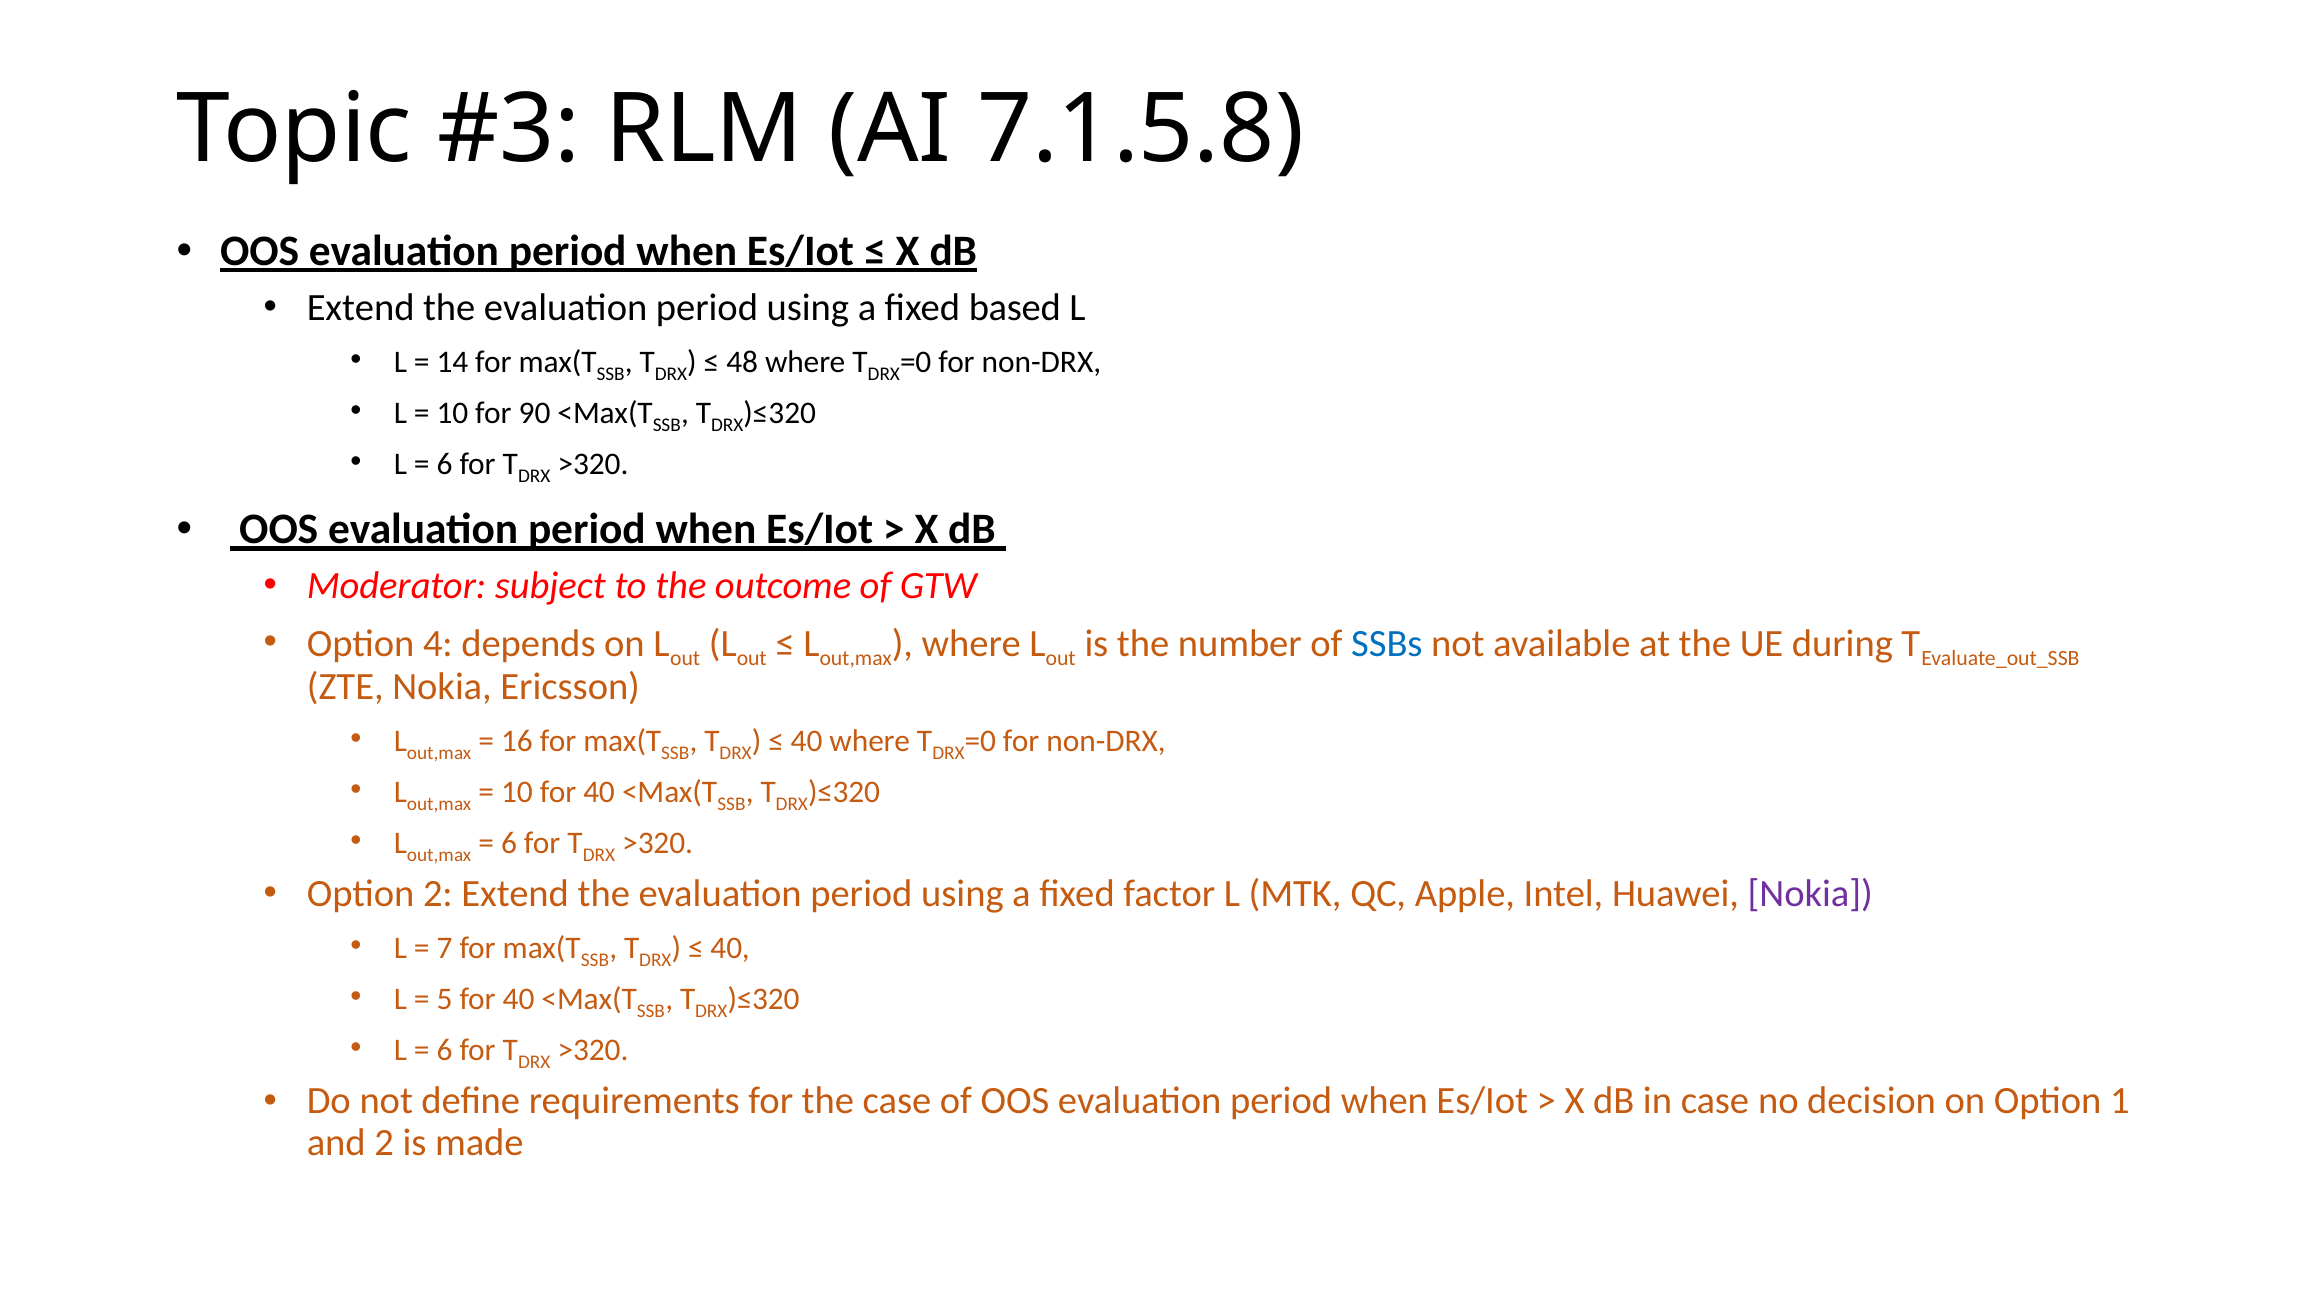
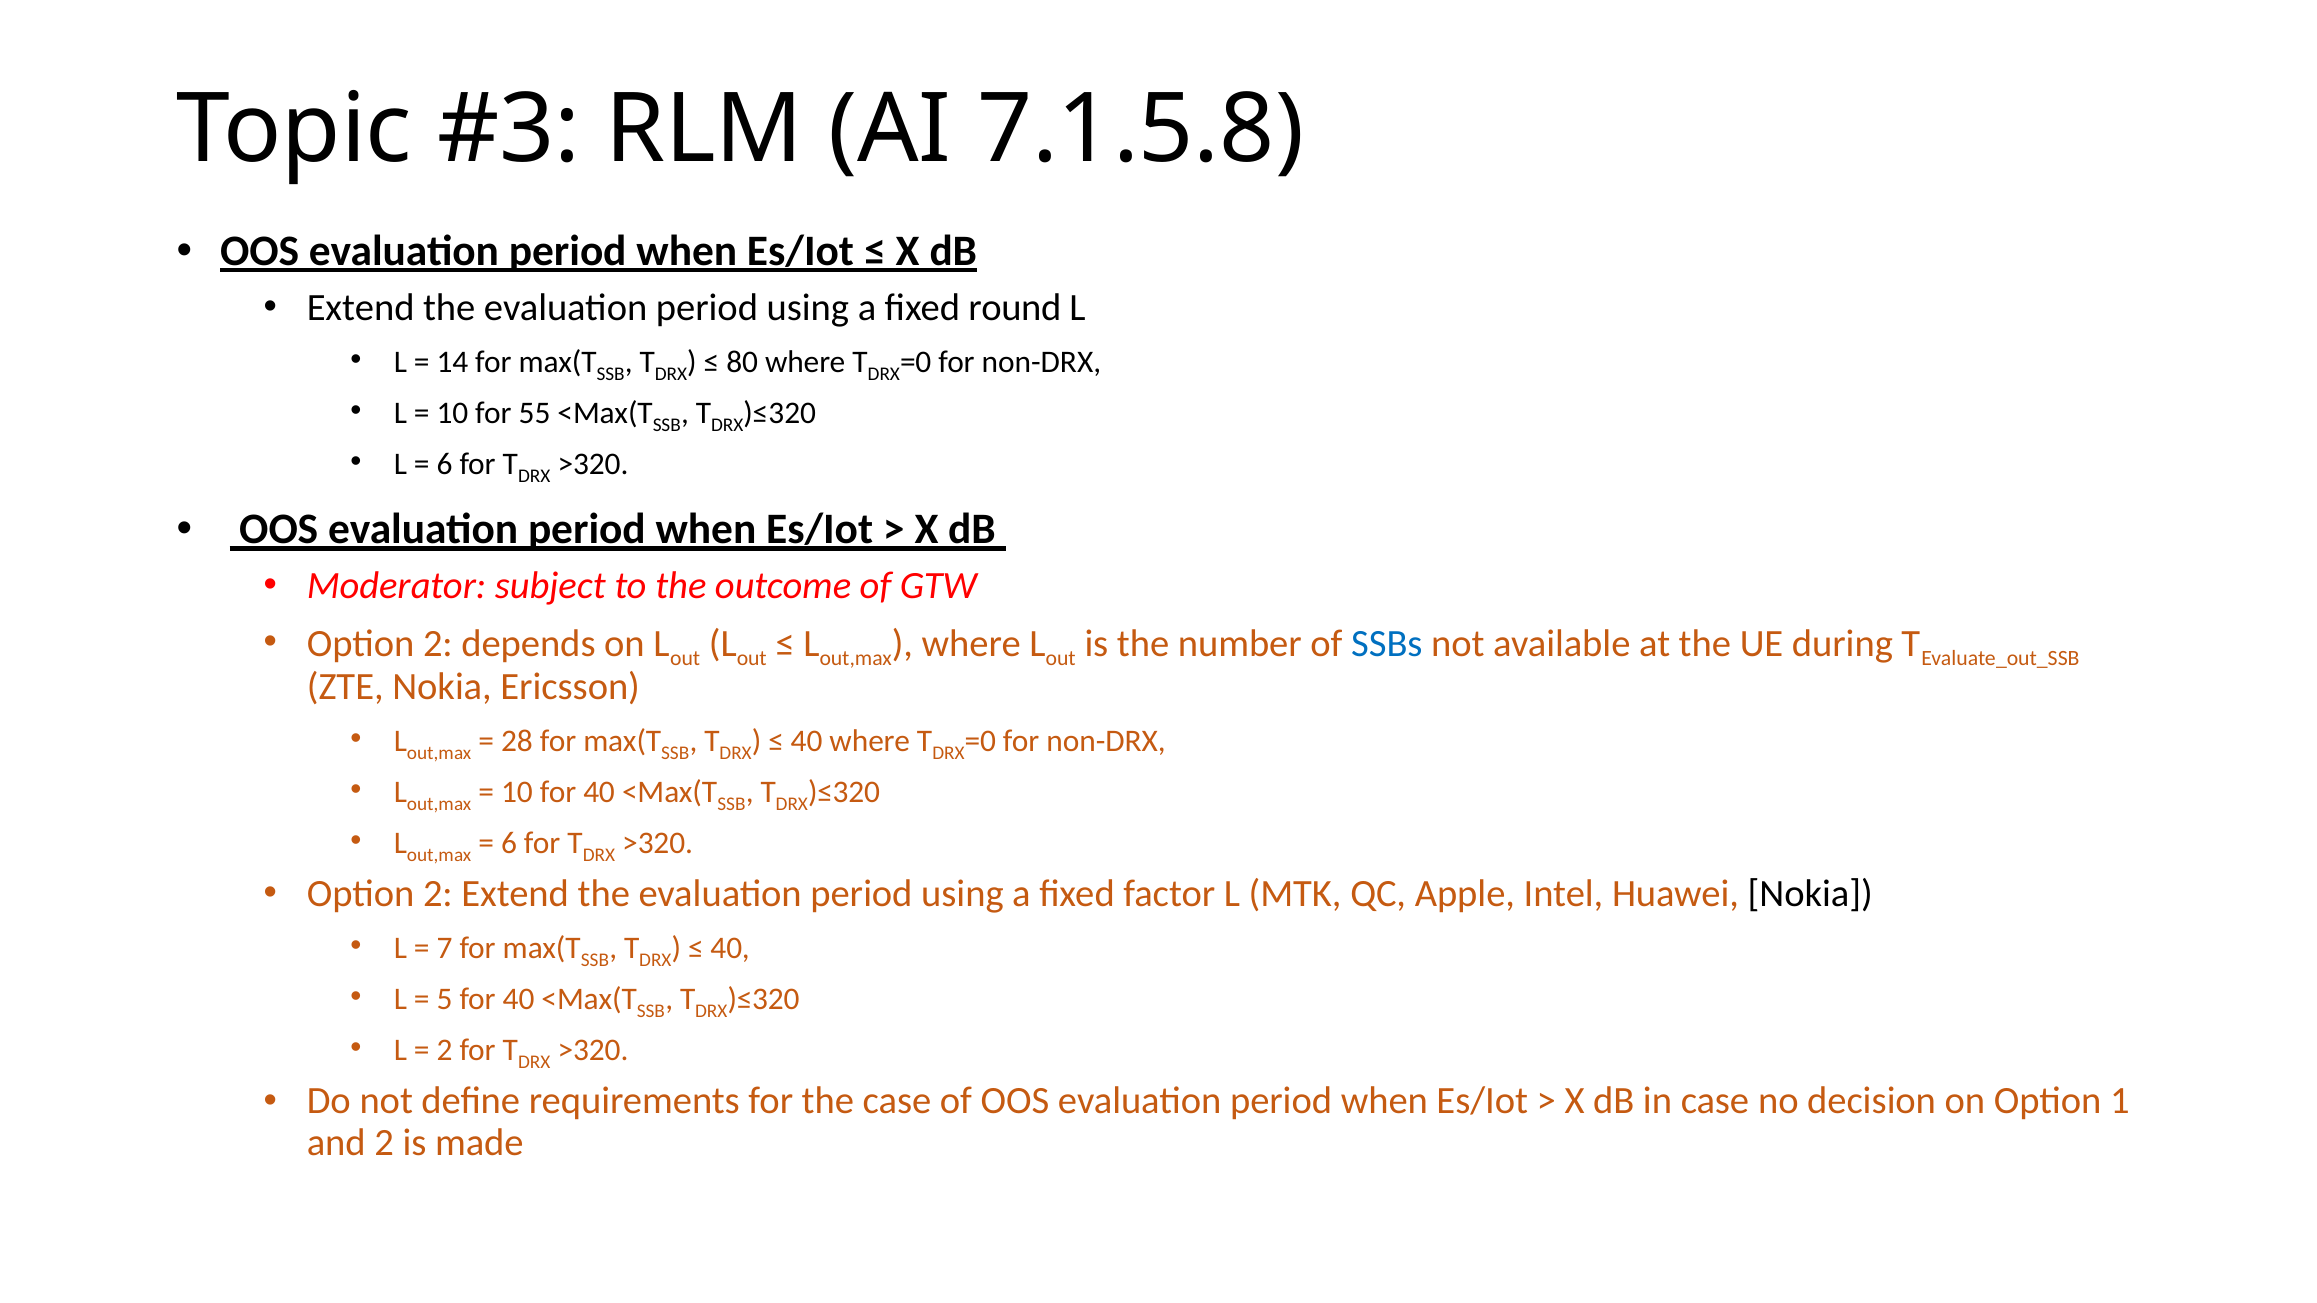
based: based -> round (1015, 308)
48: 48 -> 80 (742, 362)
90: 90 -> 55 (535, 413)
4: 4 -> 2 (438, 644)
16: 16 -> 28 (517, 741)
Nokia colour: purple -> black (1810, 894)
6: 6 -> 2 (445, 1050)
